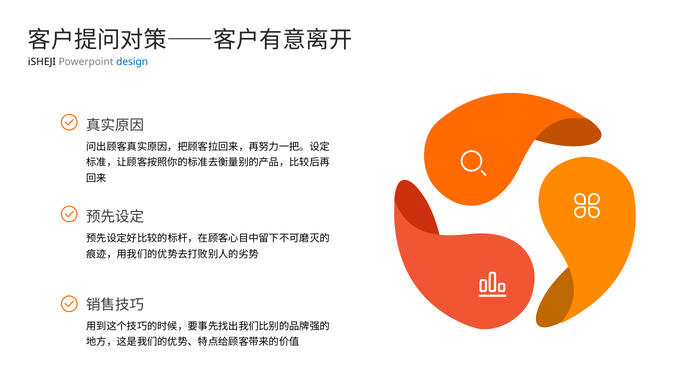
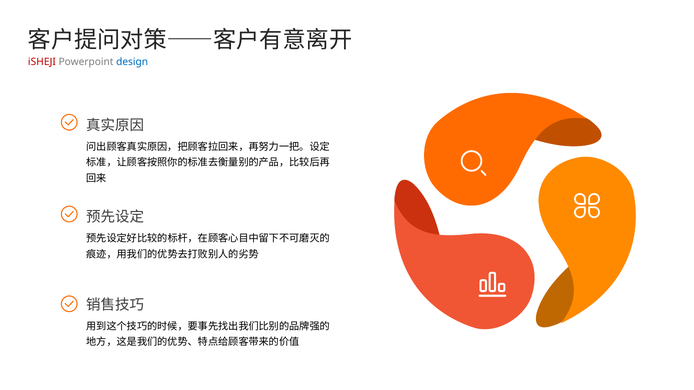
iSHEJI colour: black -> red (42, 62)
